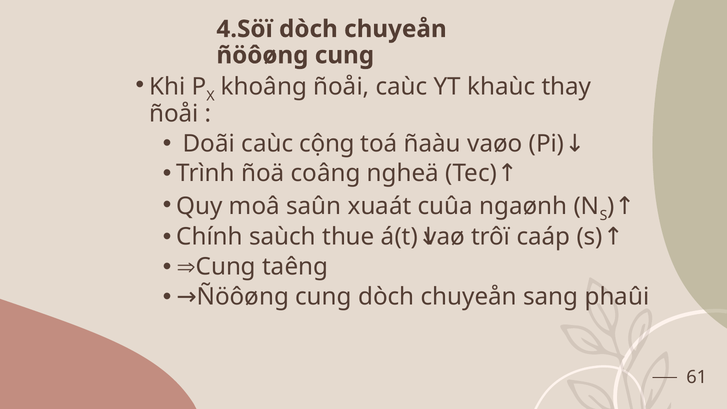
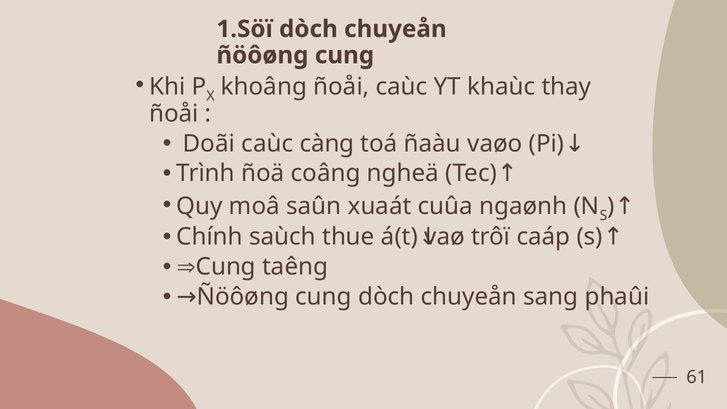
4.Söï: 4.Söï -> 1.Söï (245, 29)
cộng: cộng -> càng (327, 143)
